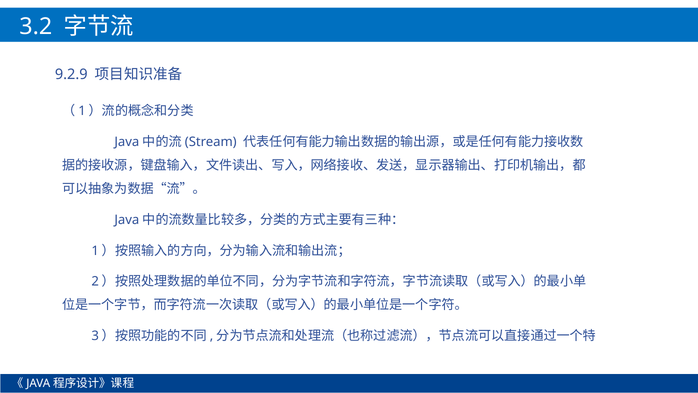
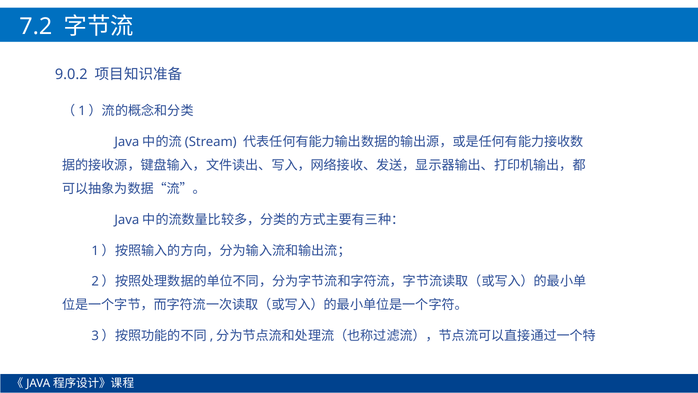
3.2: 3.2 -> 7.2 (36, 26)
9.2.9: 9.2.9 -> 9.0.2 (71, 75)
